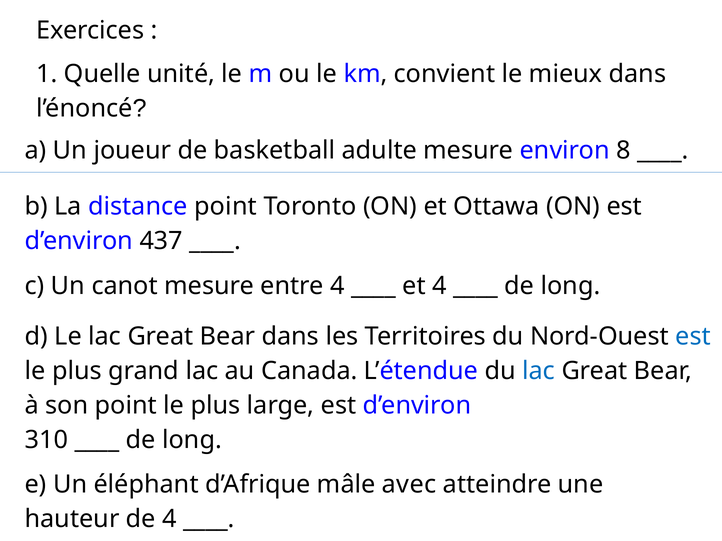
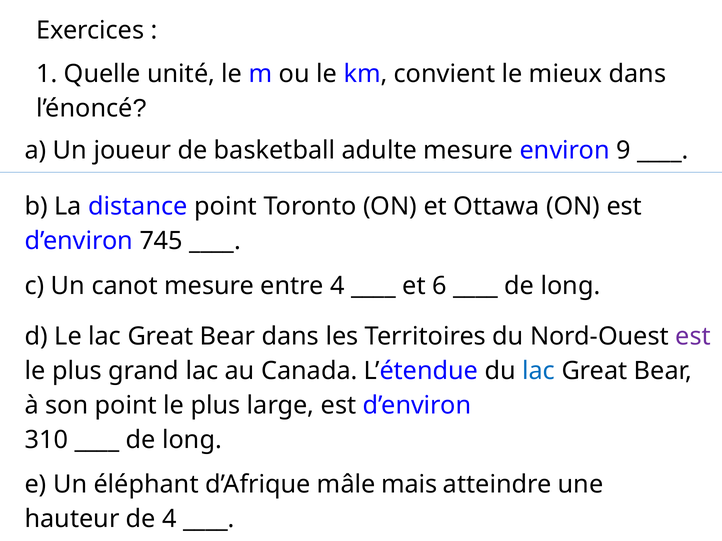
8: 8 -> 9 (623, 151)
437: 437 -> 745 (161, 241)
et 4: 4 -> 6 (439, 286)
est colour: blue -> purple (693, 337)
avec: avec -> mais (409, 485)
